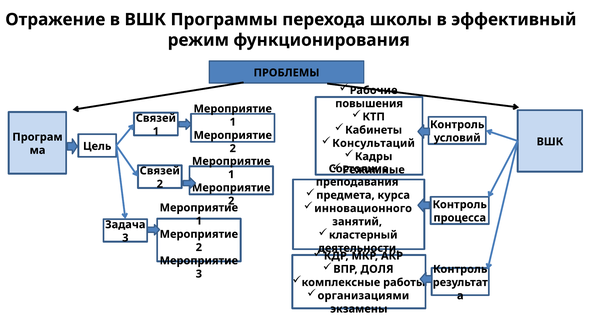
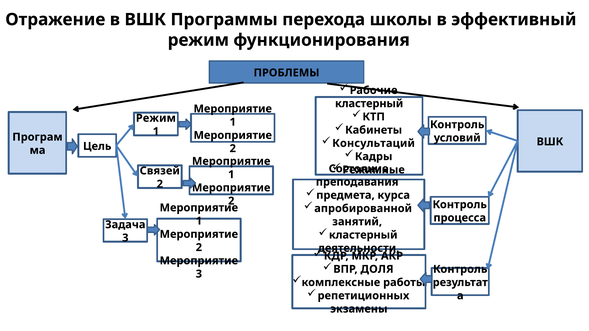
повышения: повышения -> кластерный (369, 104)
Связей: Связей -> Режим (156, 118)
инновационного: инновационного -> апробированной (363, 209)
организациями: организациями -> репетиционных (363, 296)
